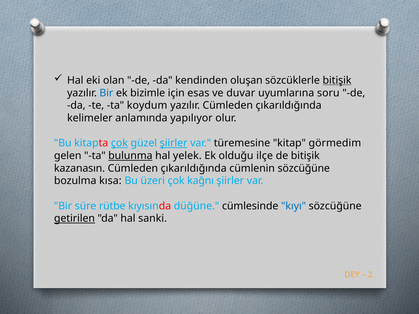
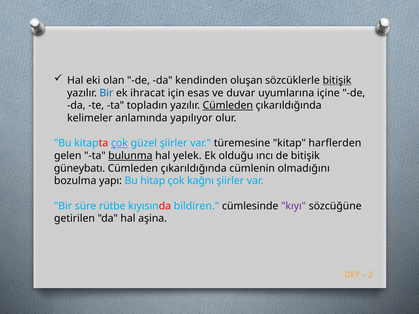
bizimle: bizimle -> ihracat (148, 93)
soru: soru -> içine (328, 93)
koydum: koydum -> topladın (147, 106)
Cümleden underline: none -> present (228, 106)
şiirler underline: present -> none (174, 143)
görmedim: görmedim -> harflerden (335, 143)
ilçe: ilçe -> ıncı (265, 156)
kazanasın: kazanasın -> güneybatı (80, 168)
cümlenin sözcüğüne: sözcüğüne -> olmadığını (304, 168)
kısa: kısa -> yapı (110, 181)
üzeri: üzeri -> hitap (153, 181)
düğüne: düğüne -> bildiren (196, 206)
kıyı colour: blue -> purple (294, 206)
getirilen underline: present -> none (74, 219)
sanki: sanki -> aşina (153, 219)
